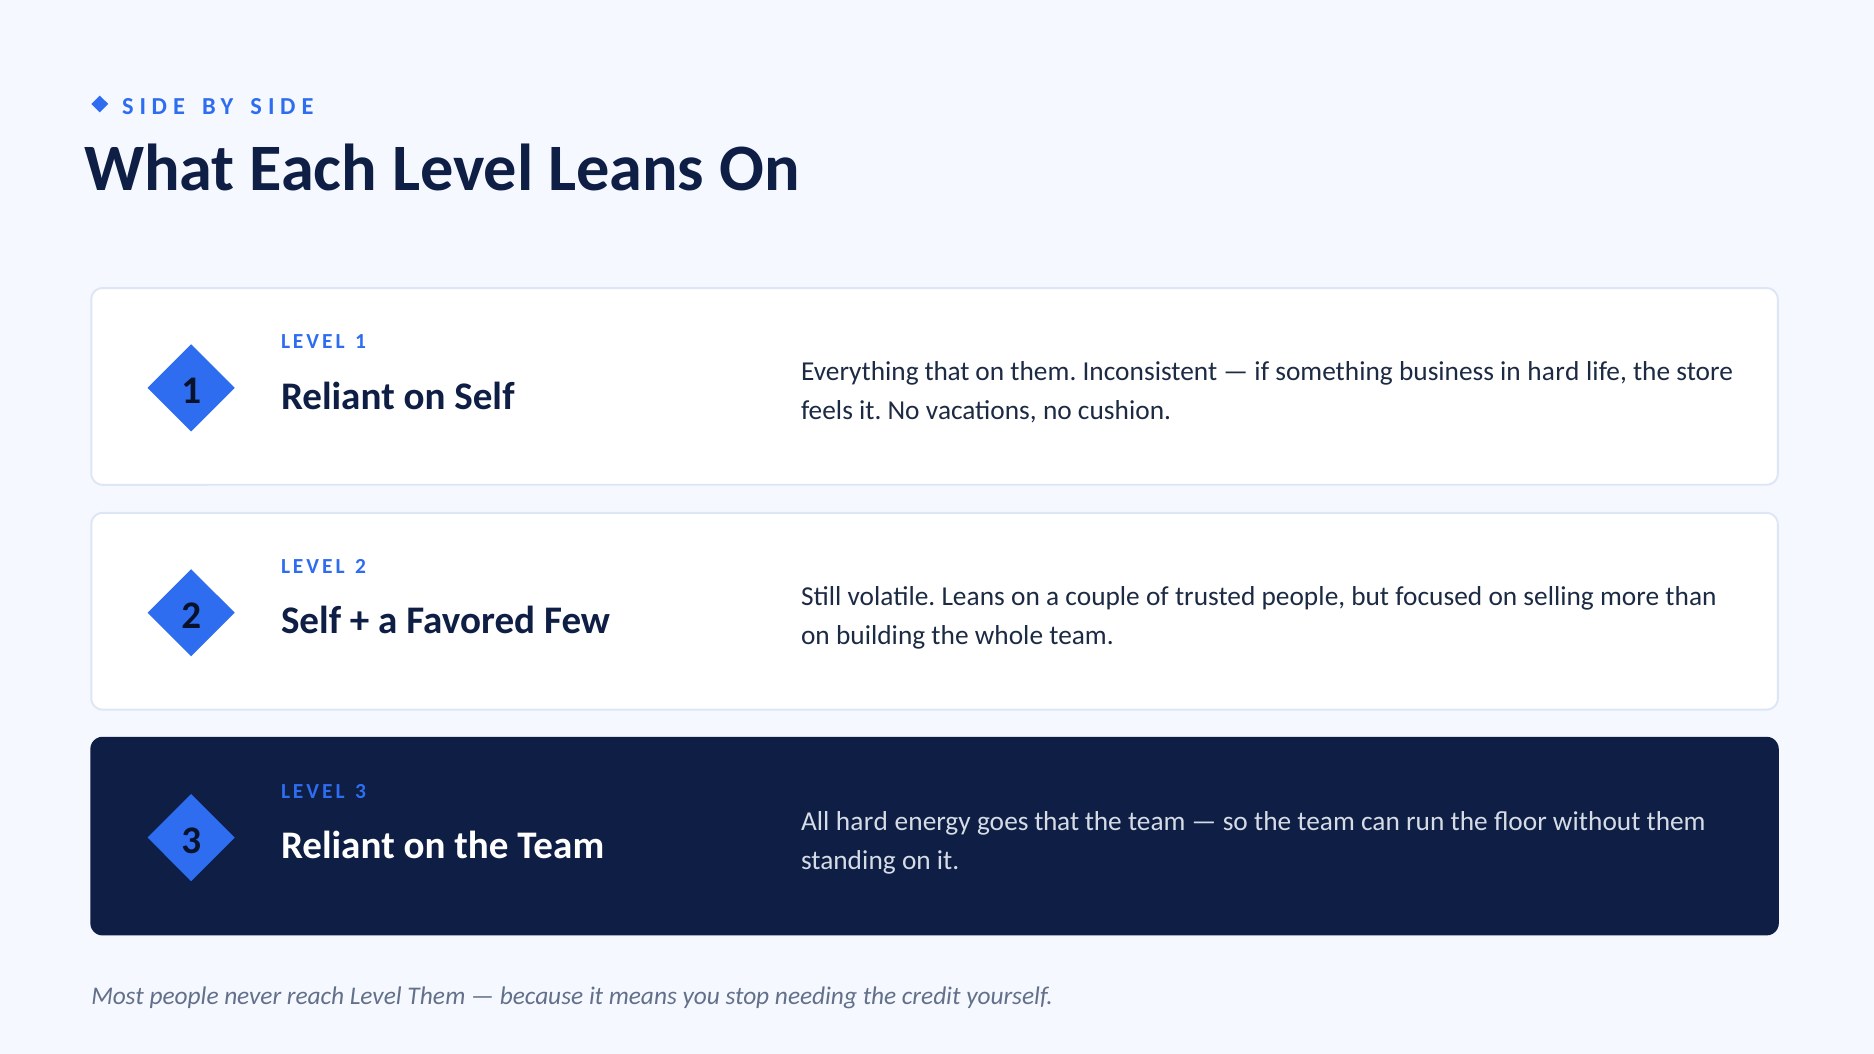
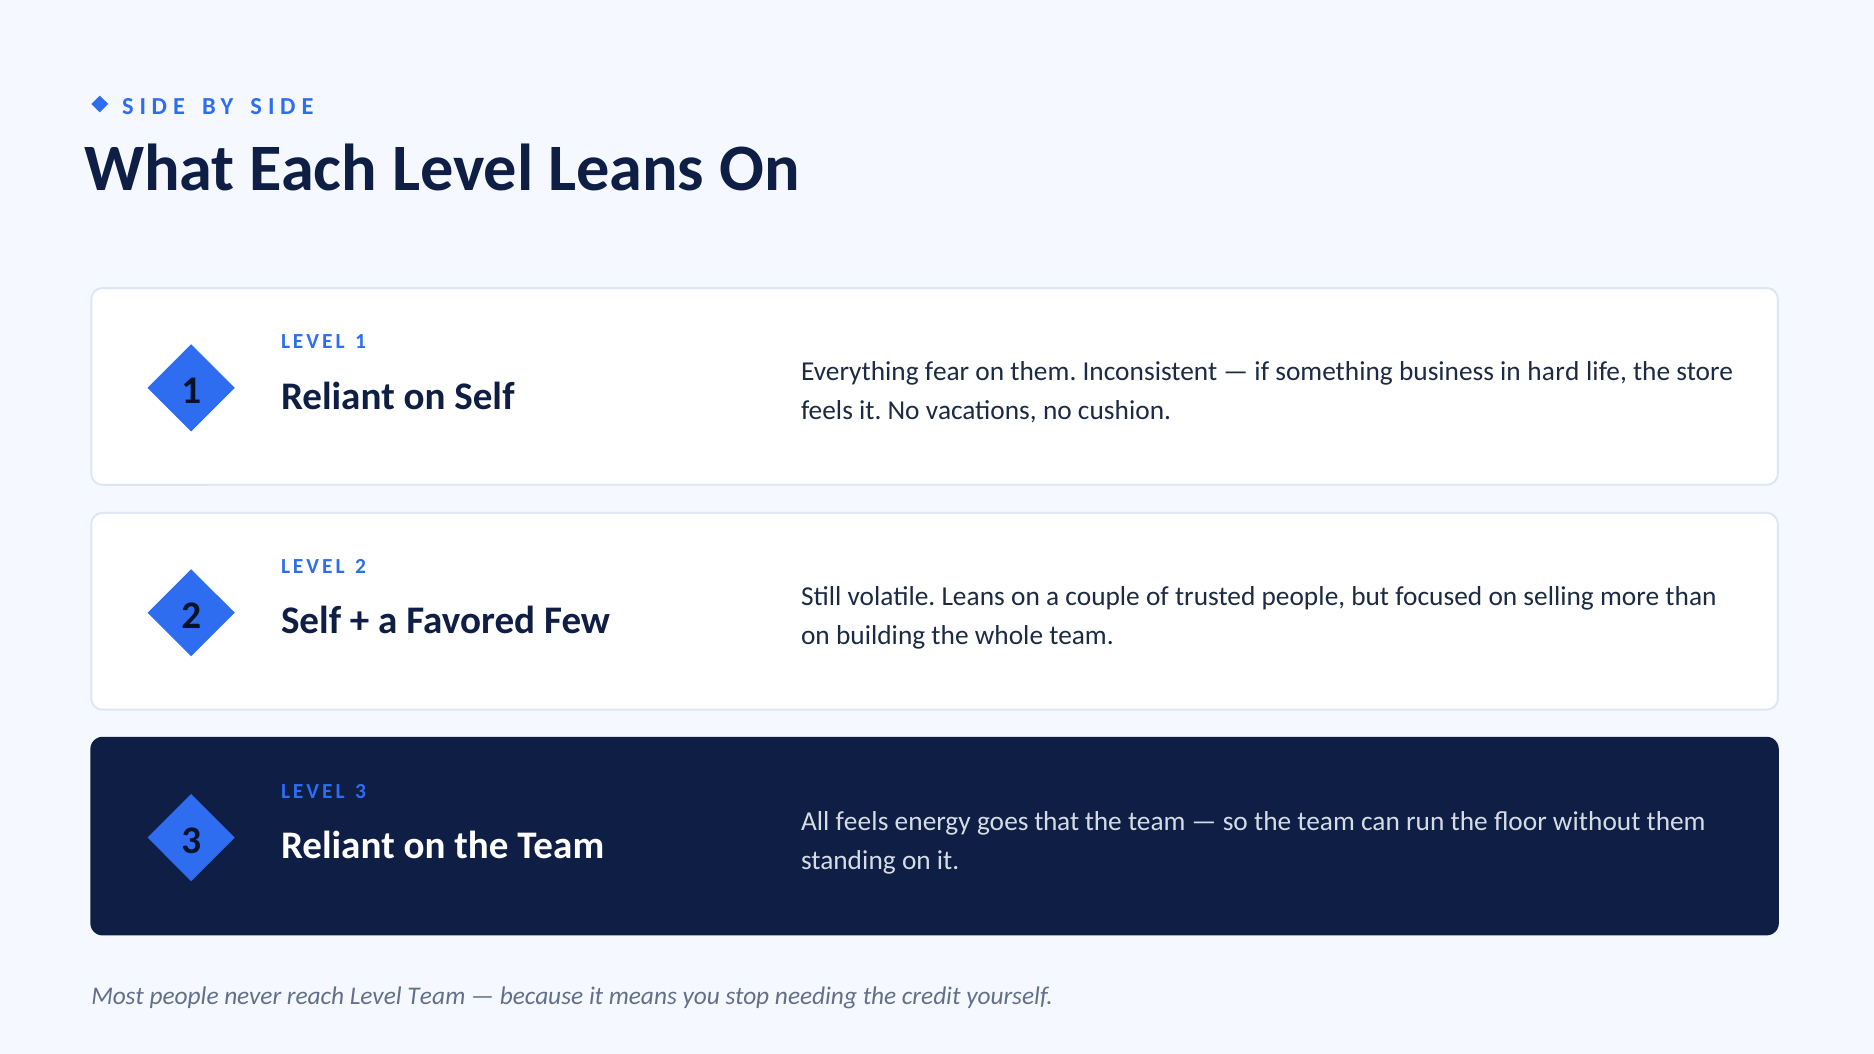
Everything that: that -> fear (947, 372)
All hard: hard -> feels (862, 822)
Level Them: Them -> Team (436, 996)
